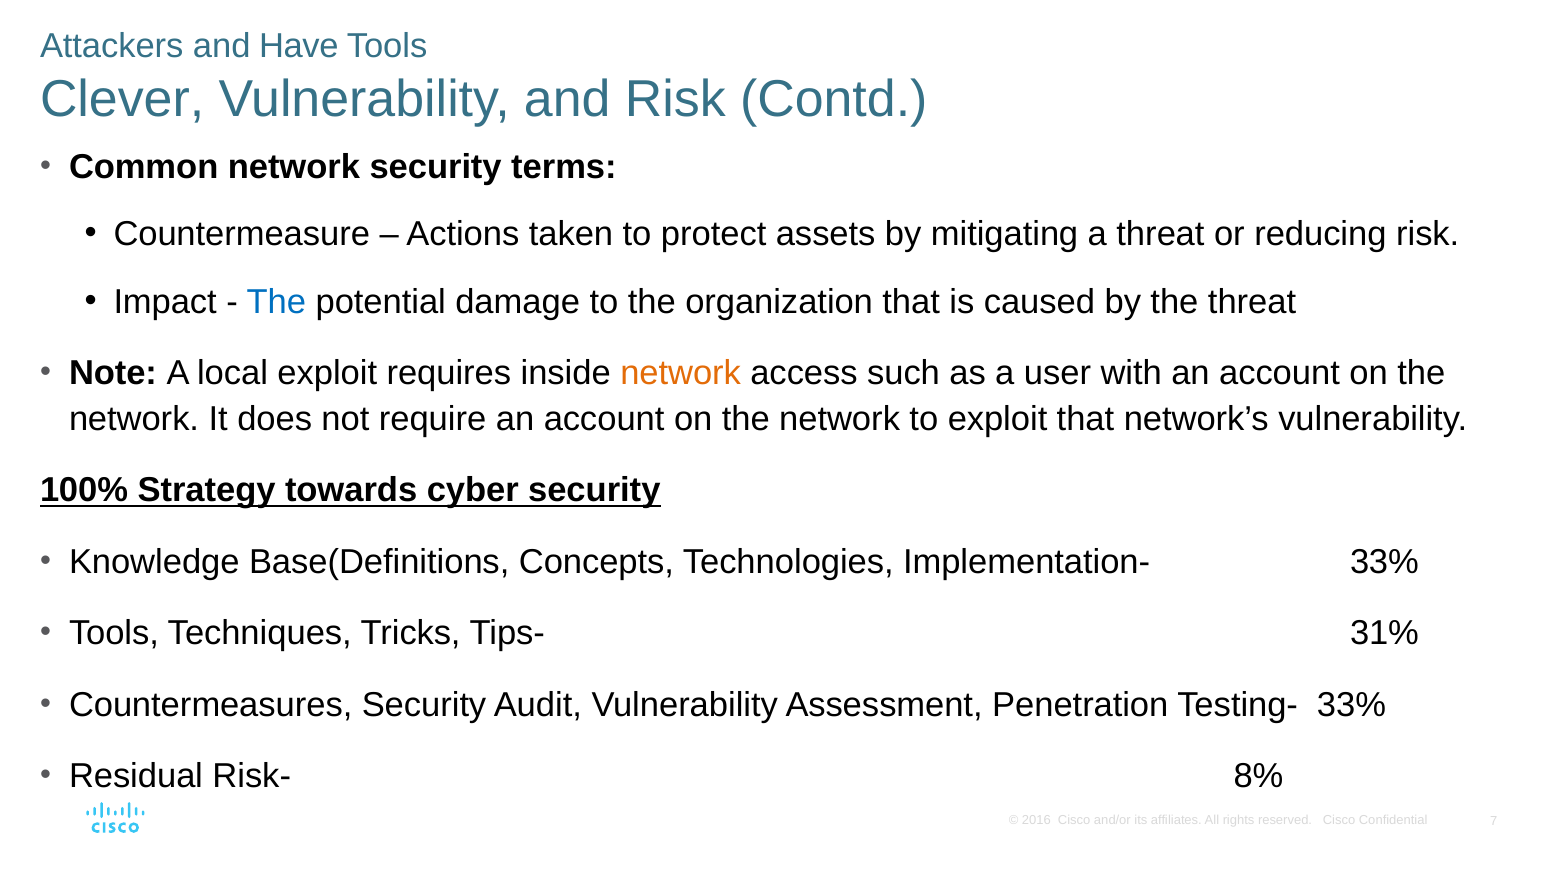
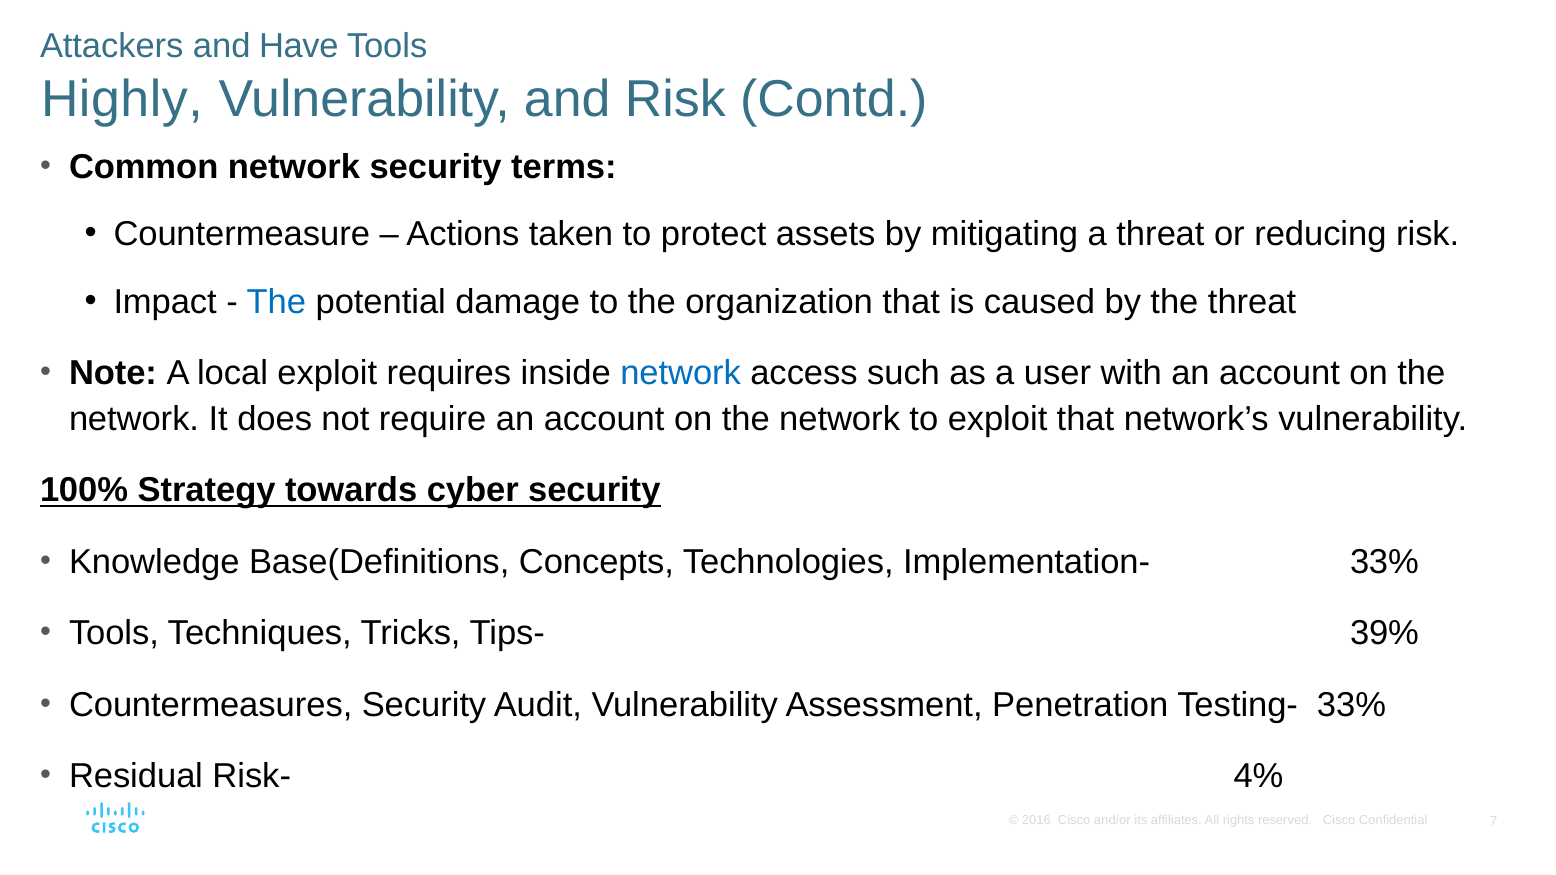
Clever: Clever -> Highly (122, 100)
network colour: orange -> blue (681, 373)
31%: 31% -> 39% (1384, 634)
8%: 8% -> 4% (1258, 777)
